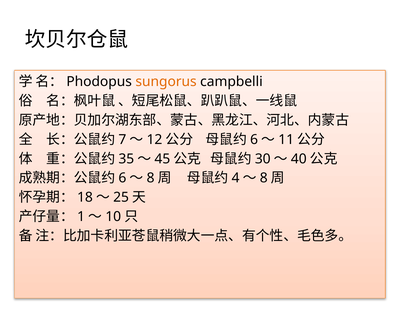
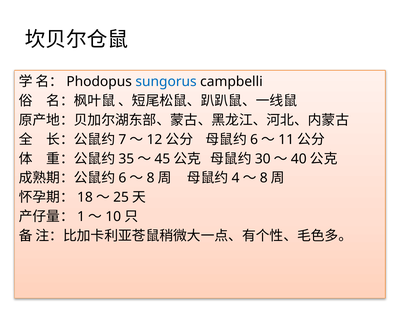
sungorus colour: orange -> blue (166, 82)
